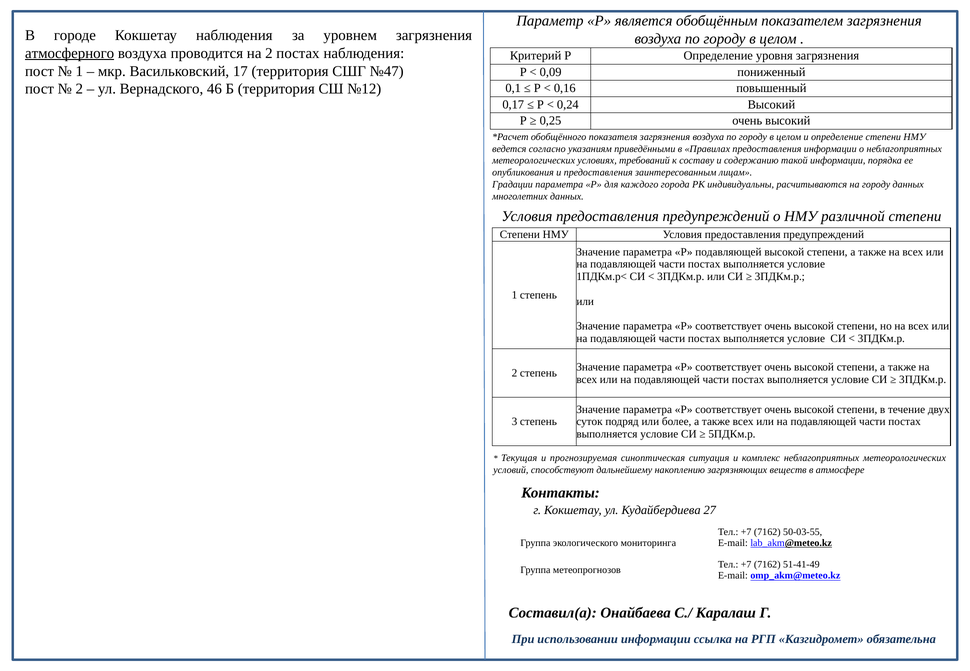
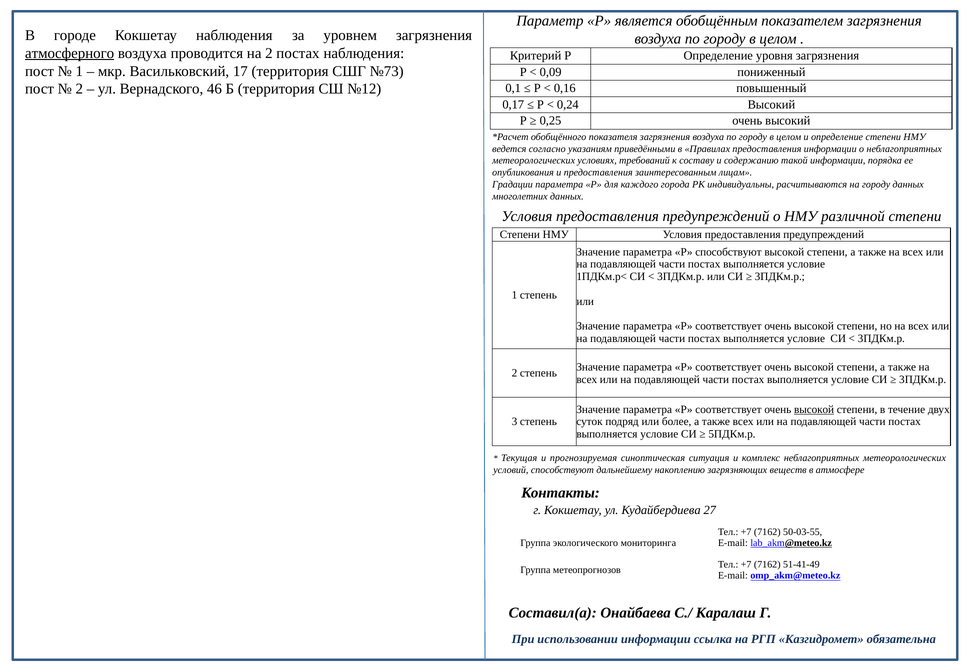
№47: №47 -> №73 (387, 71)
Р подавляющей: подавляющей -> способствуют (728, 252)
высокой underline: none -> present (814, 410)
